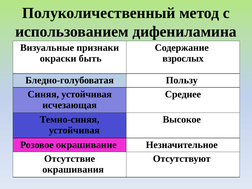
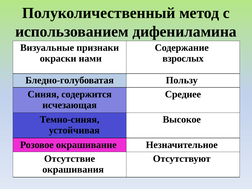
быть: быть -> нами (90, 59)
Синяя устойчивая: устойчивая -> содержится (87, 94)
